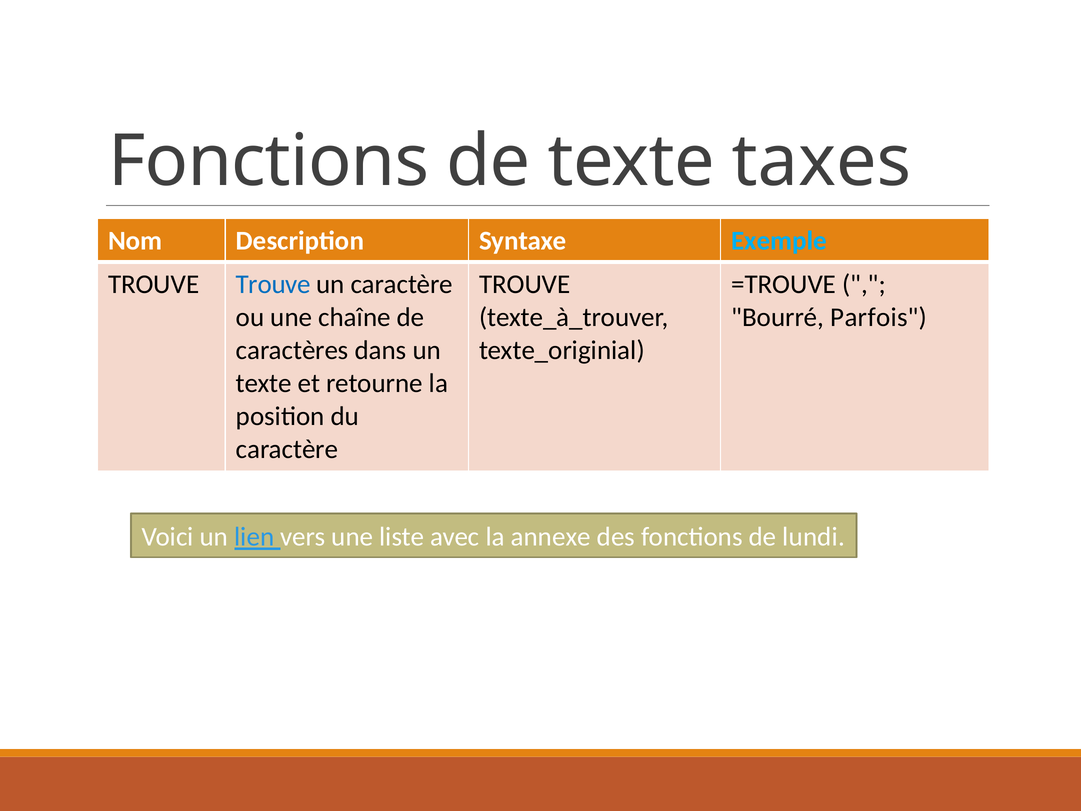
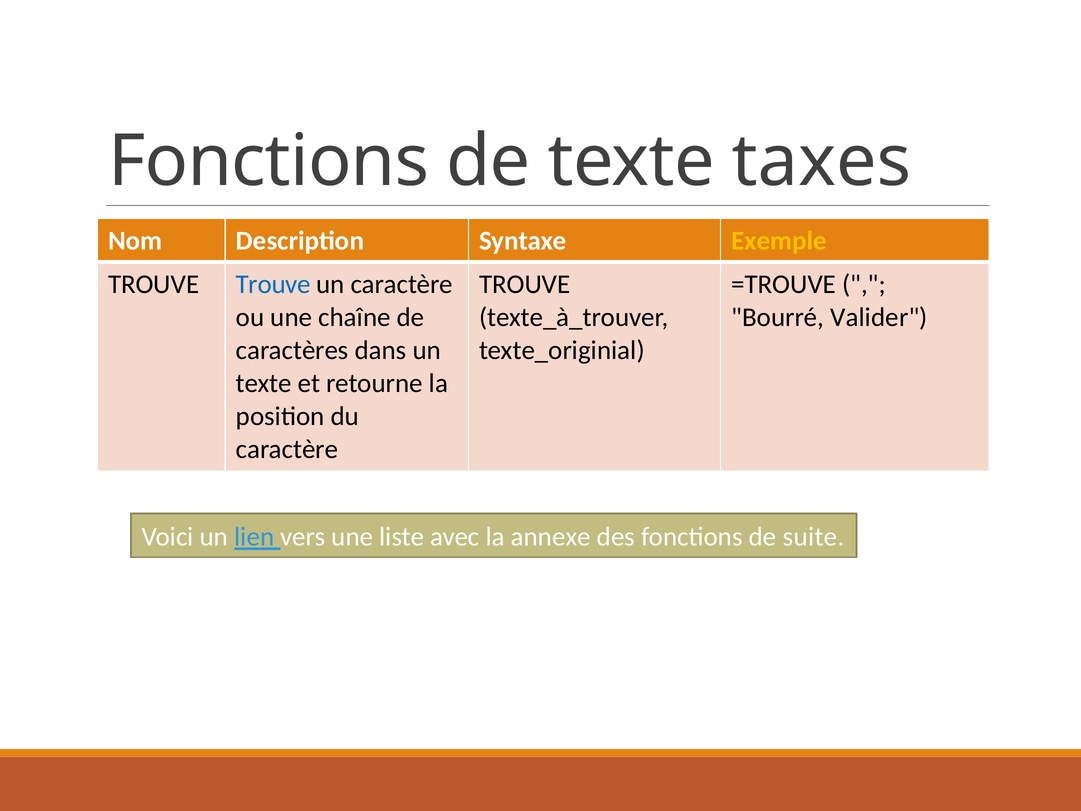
Exemple colour: light blue -> yellow (779, 241)
Parfois: Parfois -> Valider (879, 317)
lundi: lundi -> suite (814, 537)
